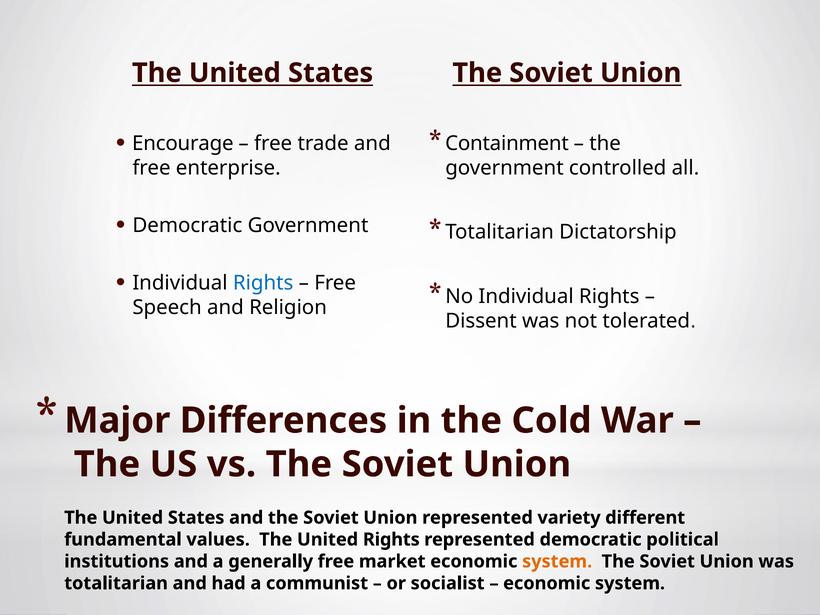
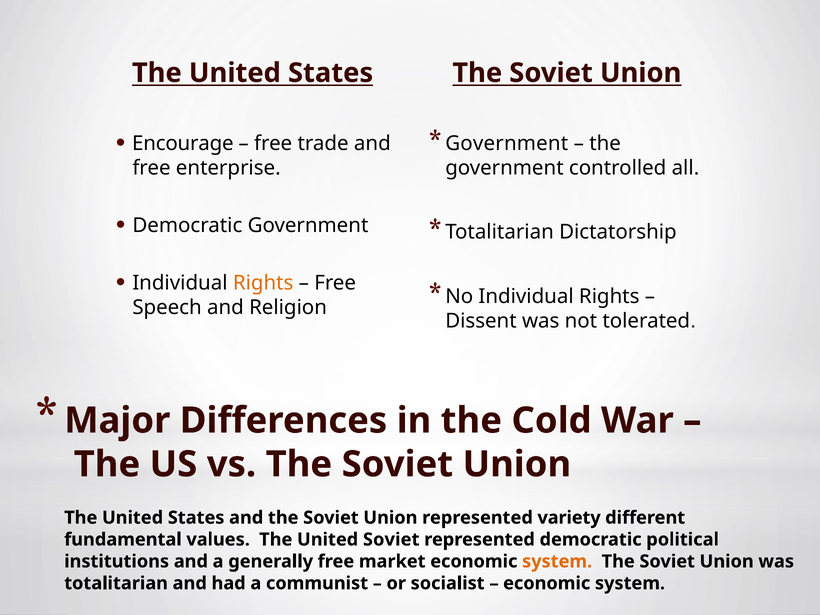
Containment: Containment -> Government (507, 143)
Rights colour: blue -> orange (263, 283)
United Rights: Rights -> Soviet (391, 540)
